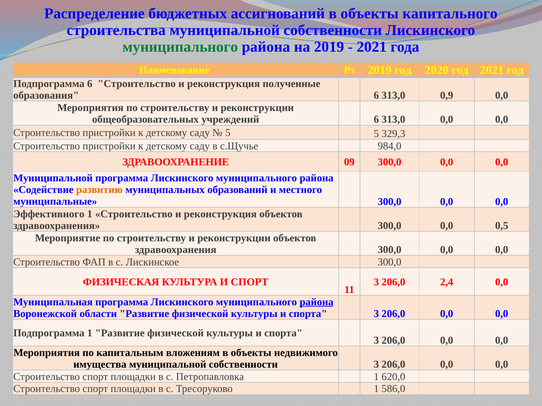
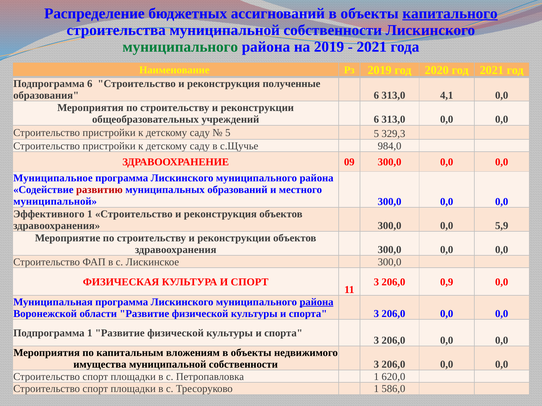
капитального underline: none -> present (450, 13)
0,9: 0,9 -> 4,1 (447, 96)
Муниципальной: Муниципальной -> Муниципальное (53, 178)
развитию colour: orange -> red (99, 190)
муниципальные: муниципальные -> муниципальной (55, 202)
0,5: 0,5 -> 5,9 (502, 226)
2,4: 2,4 -> 0,9 (447, 282)
